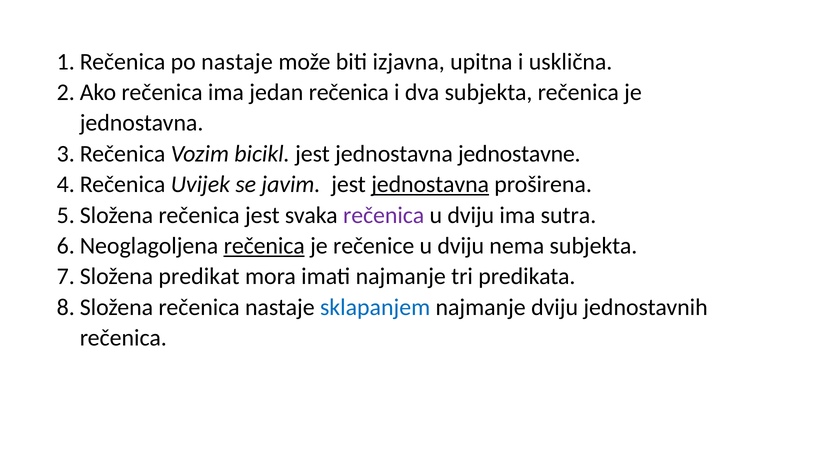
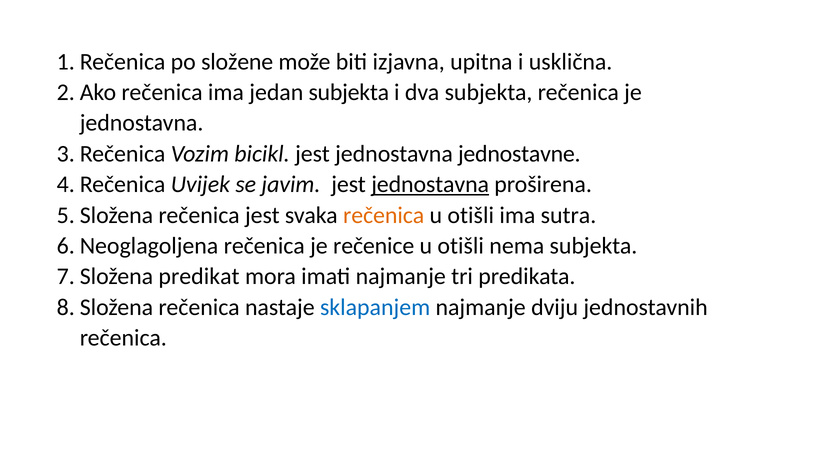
po nastaje: nastaje -> složene (237, 62)
jedan rečenica: rečenica -> subjekta (349, 92)
rečenica colour: purple -> orange (384, 215)
dviju: dviju -> otišli (471, 215)
rečenica underline: present -> none (264, 246)
dviju: dviju -> otišli (461, 246)
